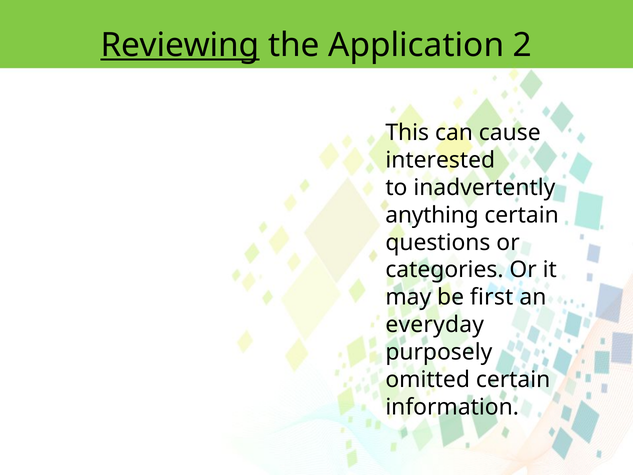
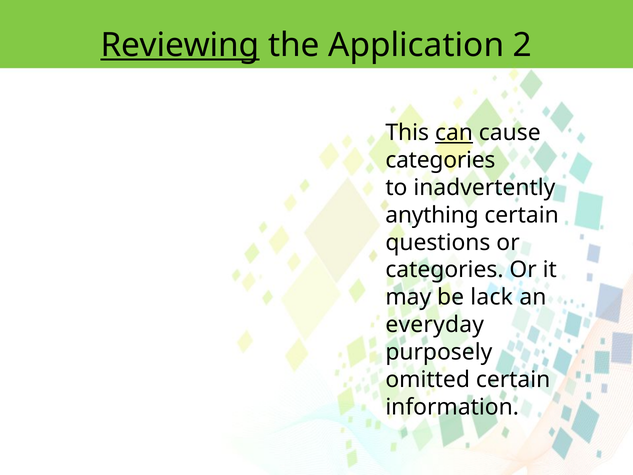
can underline: none -> present (454, 133)
interested: interested -> categories (440, 160)
first: first -> lack (492, 297)
